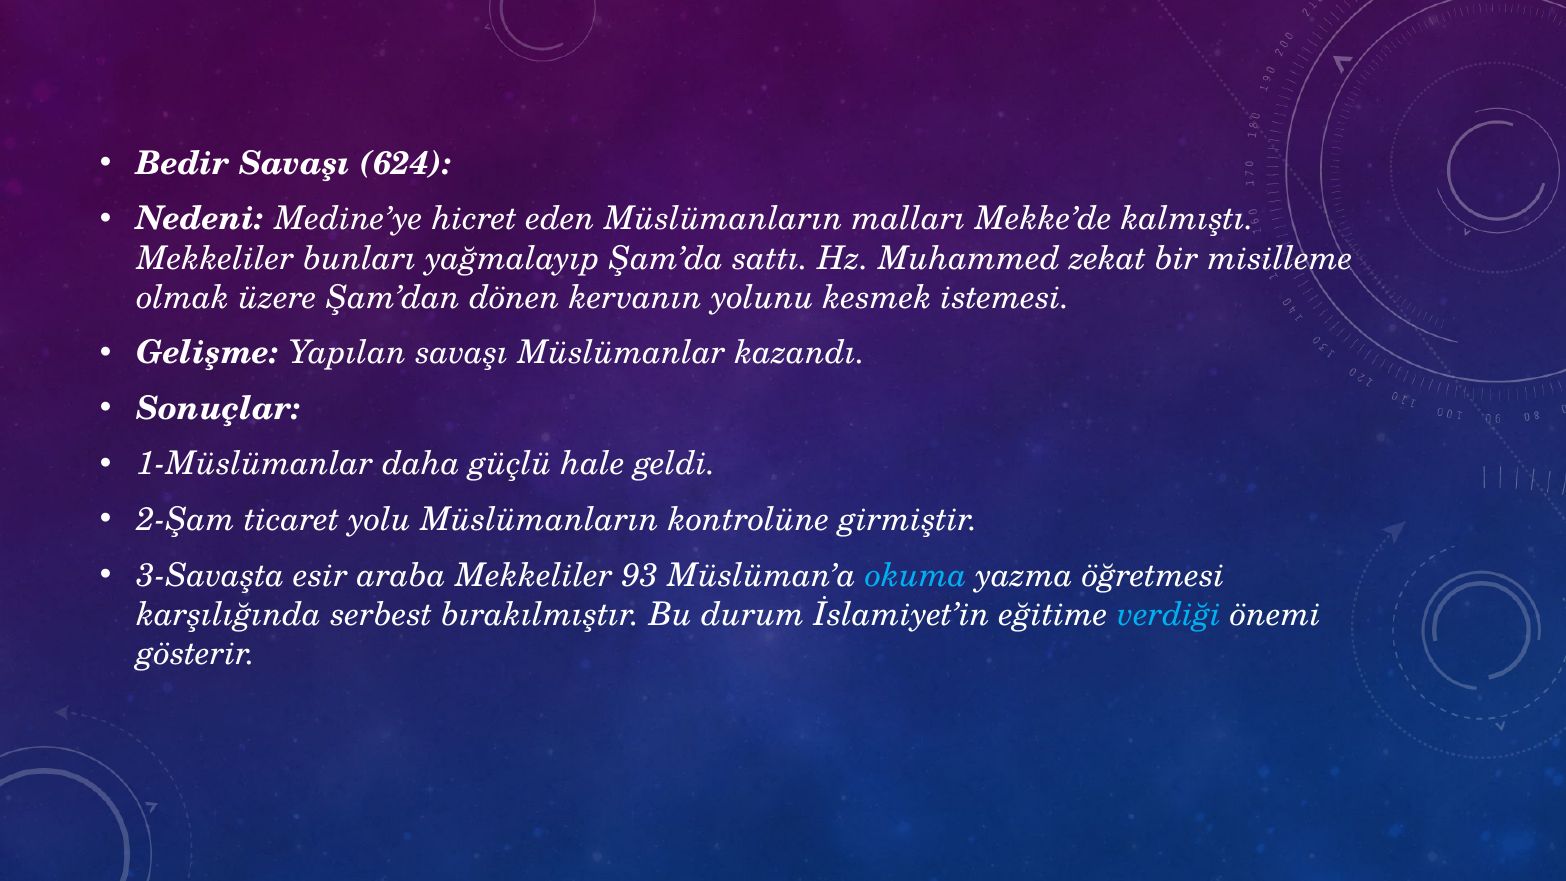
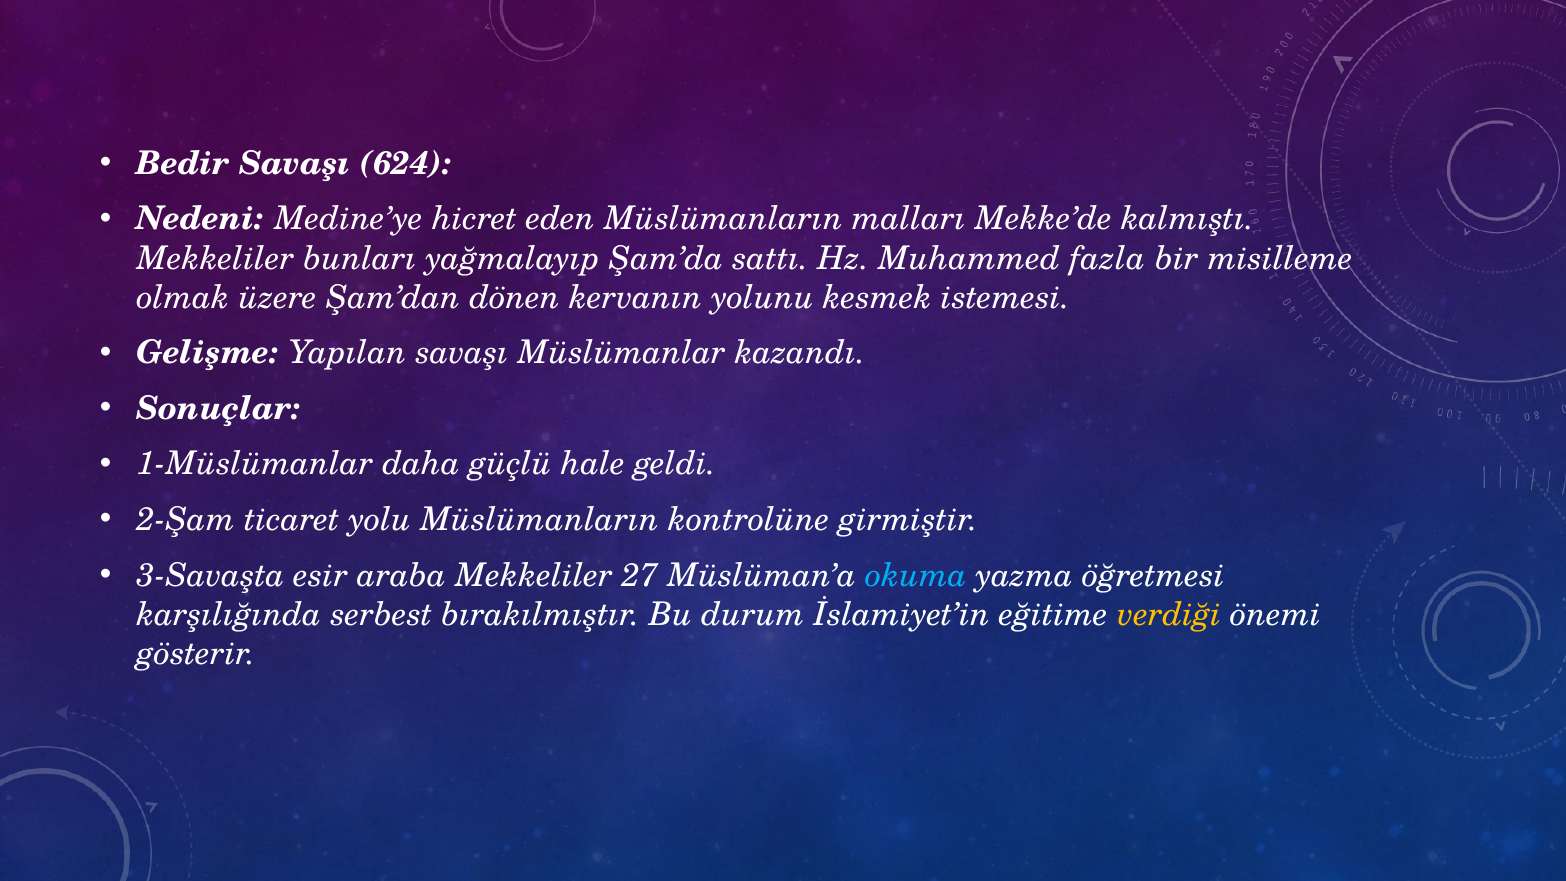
zekat: zekat -> fazla (1108, 258)
93: 93 -> 27 (640, 575)
verdiği colour: light blue -> yellow (1169, 614)
